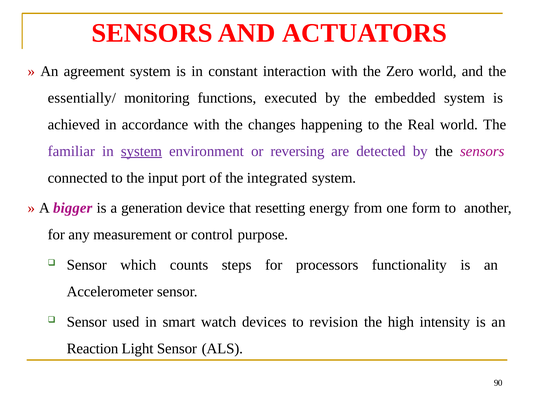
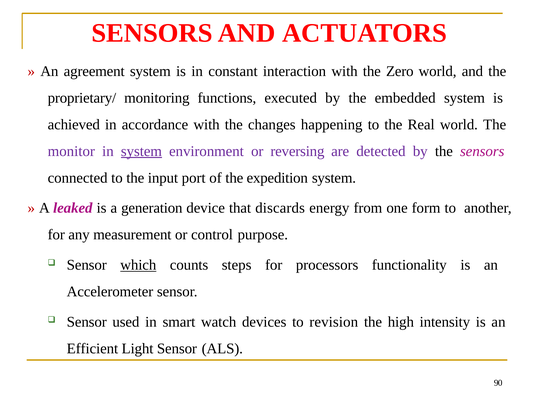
essentially/: essentially/ -> proprietary/ (82, 98)
familiar: familiar -> monitor (71, 151)
integrated: integrated -> expedition (277, 178)
bigger: bigger -> leaked (73, 208)
resetting: resetting -> discards (280, 208)
which underline: none -> present (138, 265)
Reaction: Reaction -> Efficient (92, 349)
